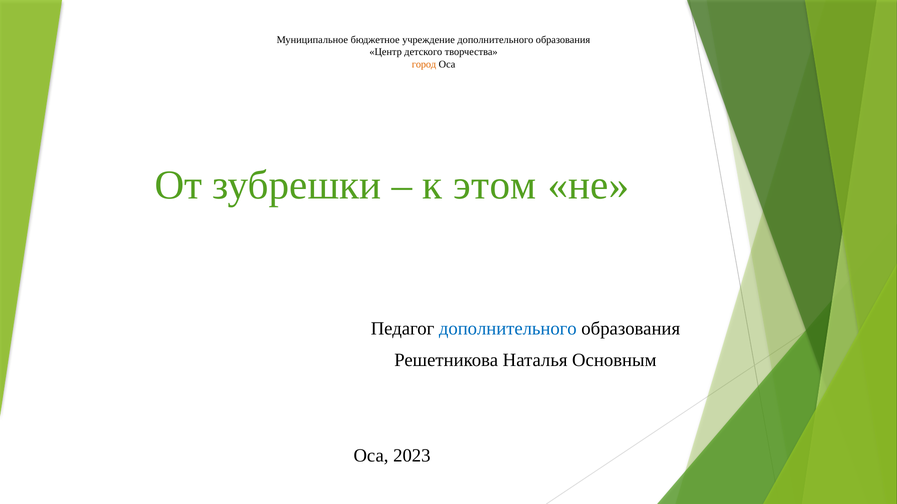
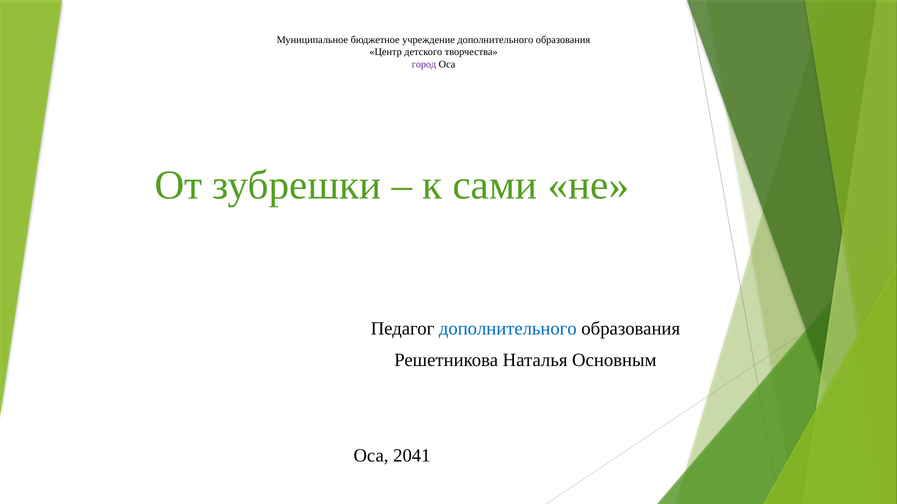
город colour: orange -> purple (424, 64)
этом: этом -> сами (495, 186)
2023: 2023 -> 2041 (412, 456)
